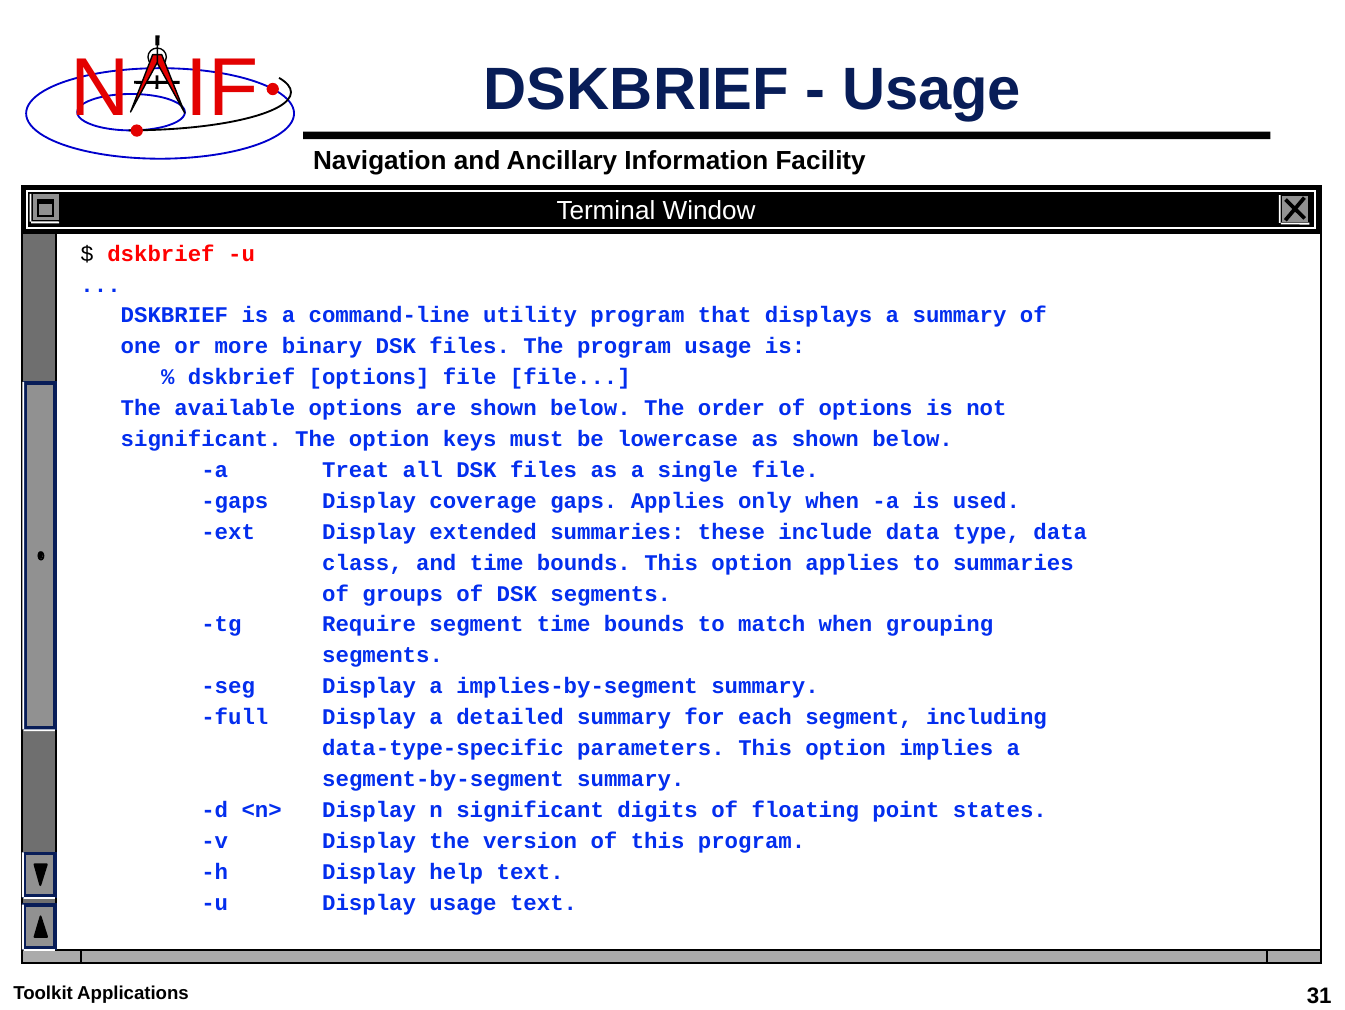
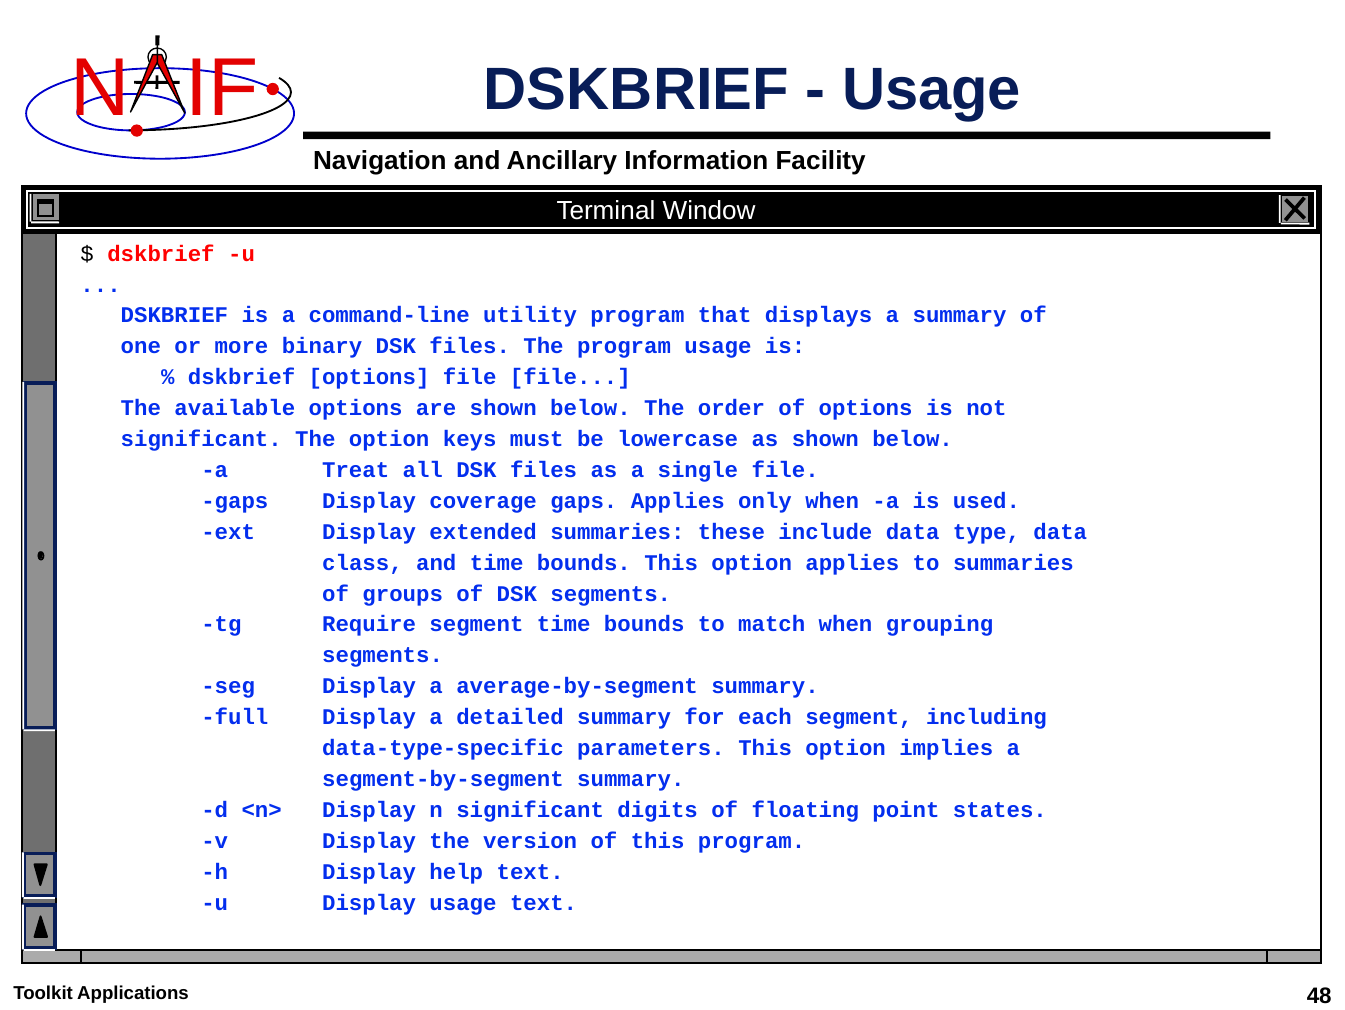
implies-by-segment: implies-by-segment -> average-by-segment (577, 686)
31: 31 -> 48 (1319, 995)
